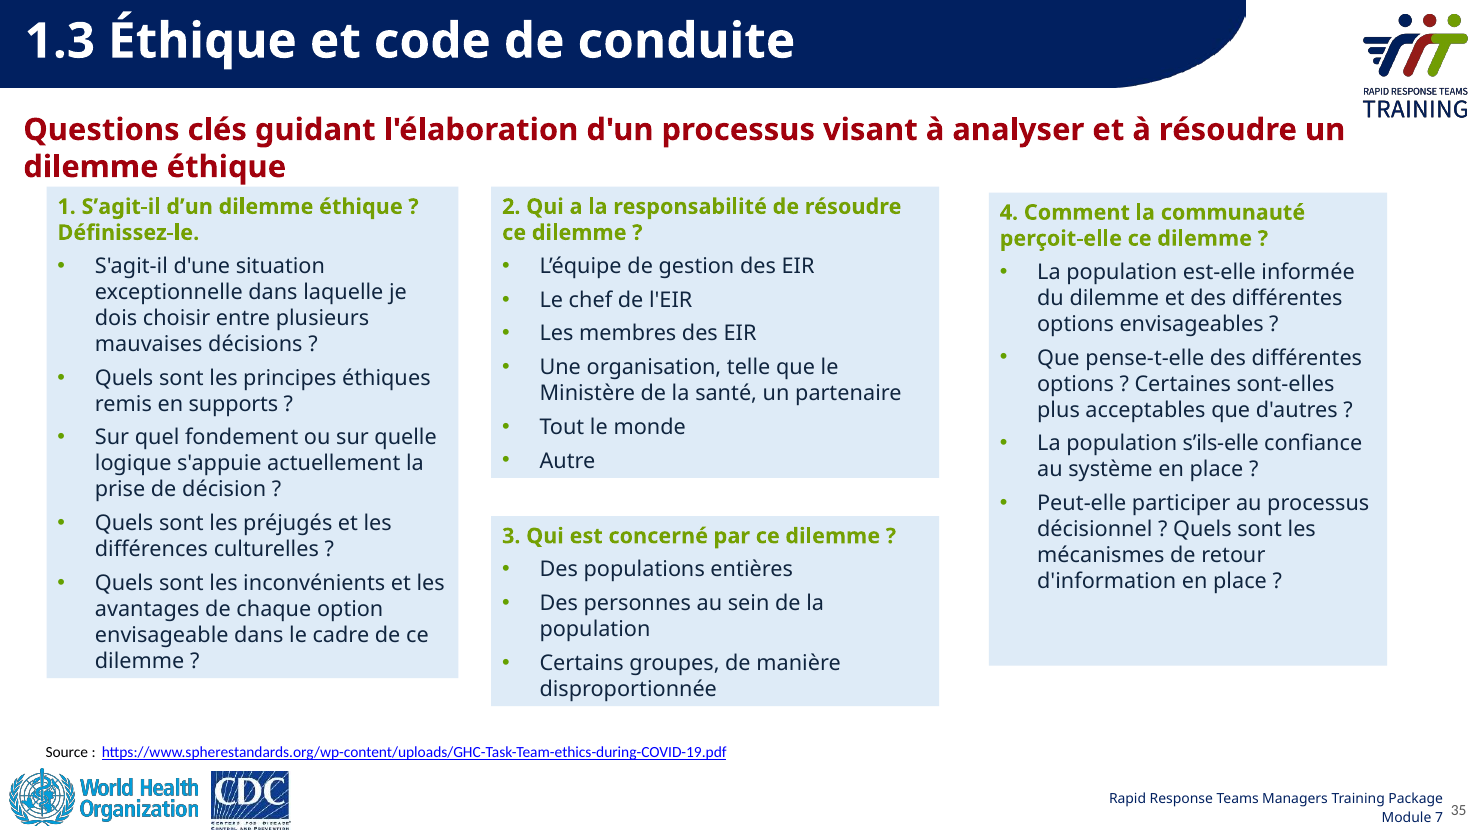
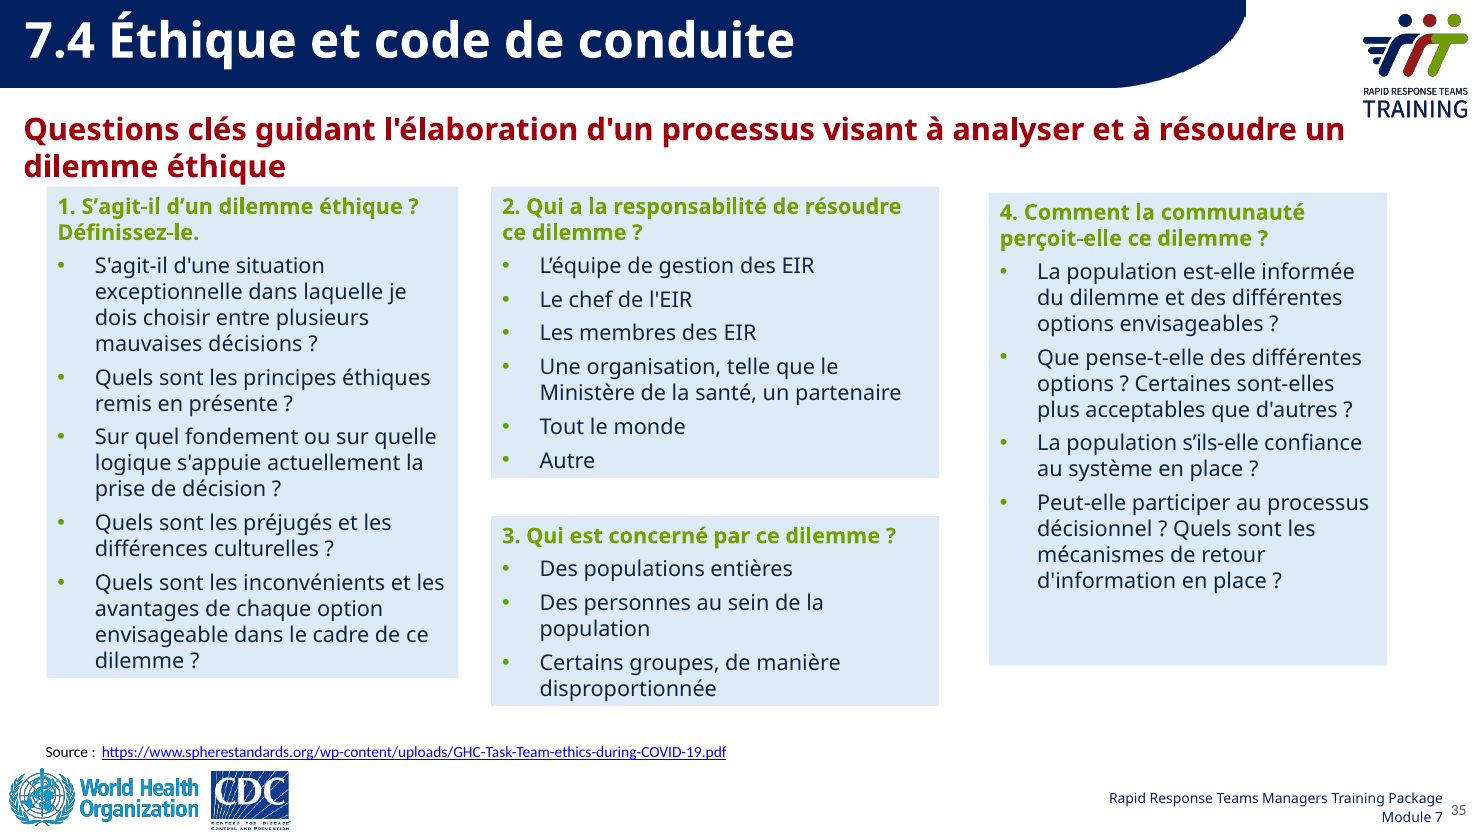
1.3: 1.3 -> 7.4 (60, 41)
supports: supports -> présente (234, 404)
